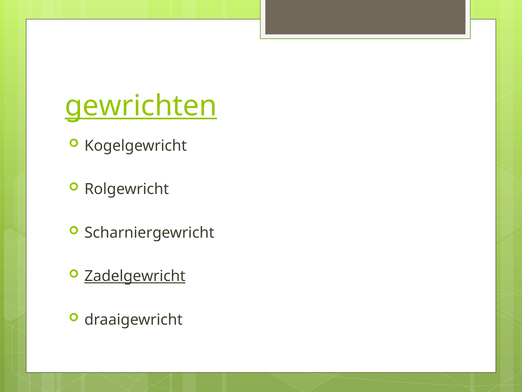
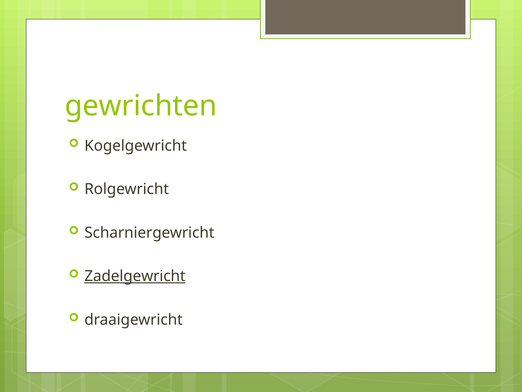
gewrichten underline: present -> none (141, 106)
